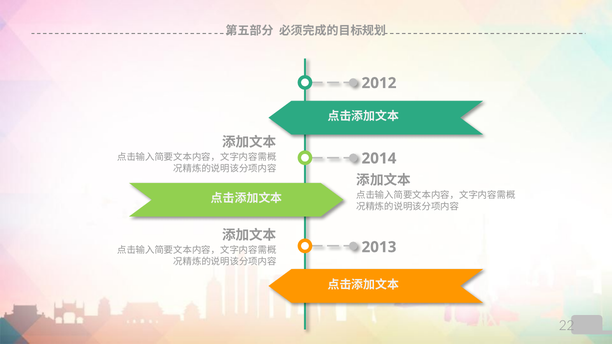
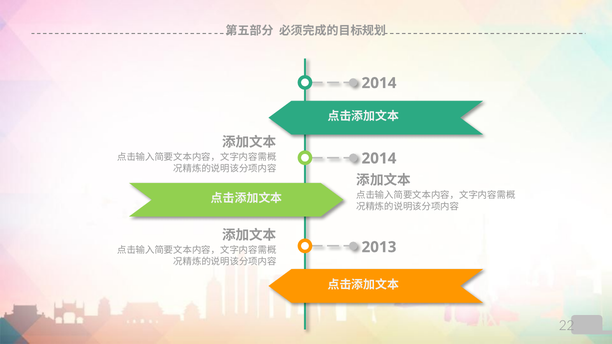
2012: 2012 -> 2014 (379, 83)
